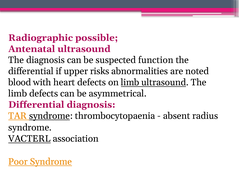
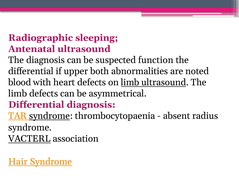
possible: possible -> sleeping (97, 38)
risks: risks -> both (100, 71)
Poor: Poor -> Hair (18, 162)
